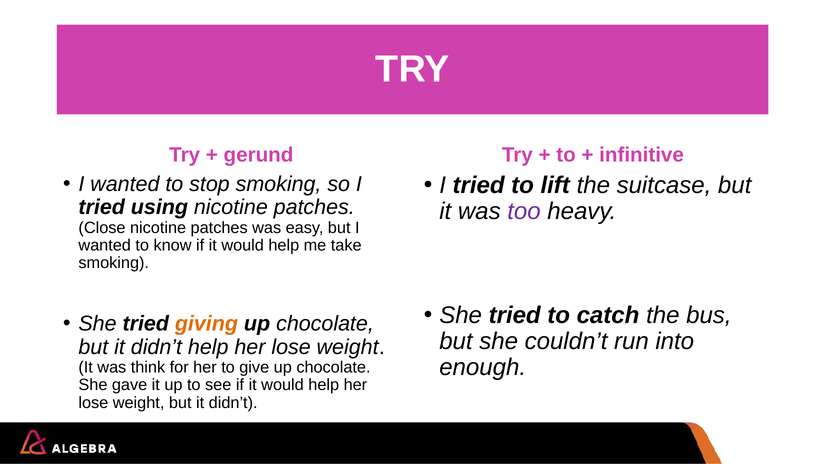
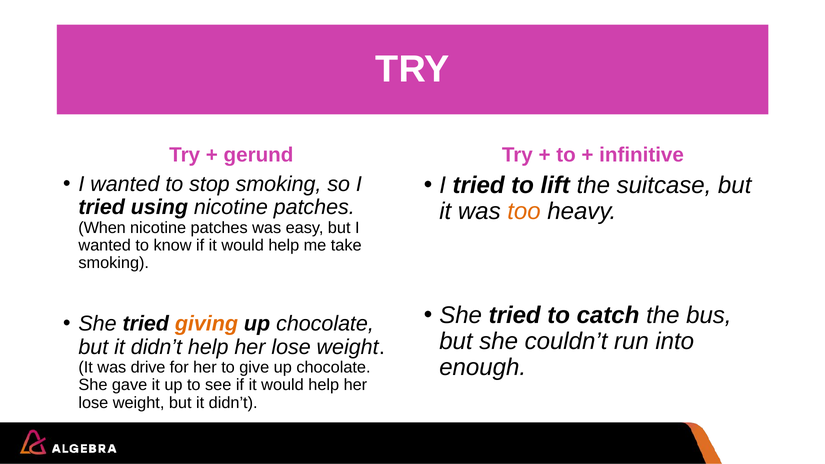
too colour: purple -> orange (524, 211)
Close: Close -> When (102, 228)
think: think -> drive (148, 367)
